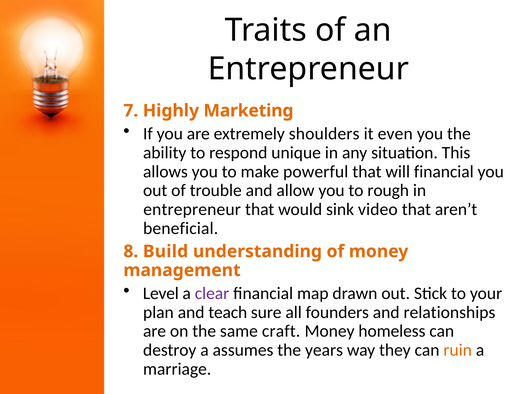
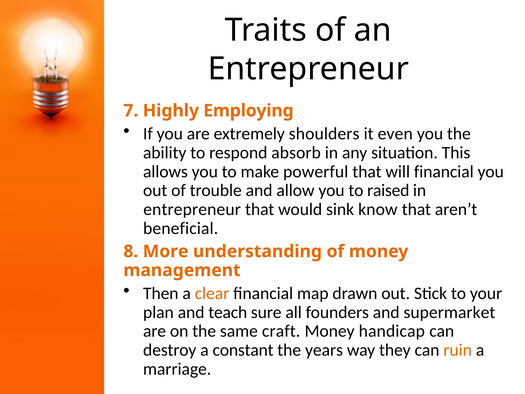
Marketing: Marketing -> Employing (248, 111)
unique: unique -> absorb (296, 153)
rough: rough -> raised (388, 190)
video: video -> know (378, 209)
Build: Build -> More (166, 251)
Level: Level -> Then (161, 293)
clear colour: purple -> orange (212, 293)
relationships: relationships -> supermarket (449, 312)
homeless: homeless -> handicap (392, 331)
assumes: assumes -> constant (243, 350)
